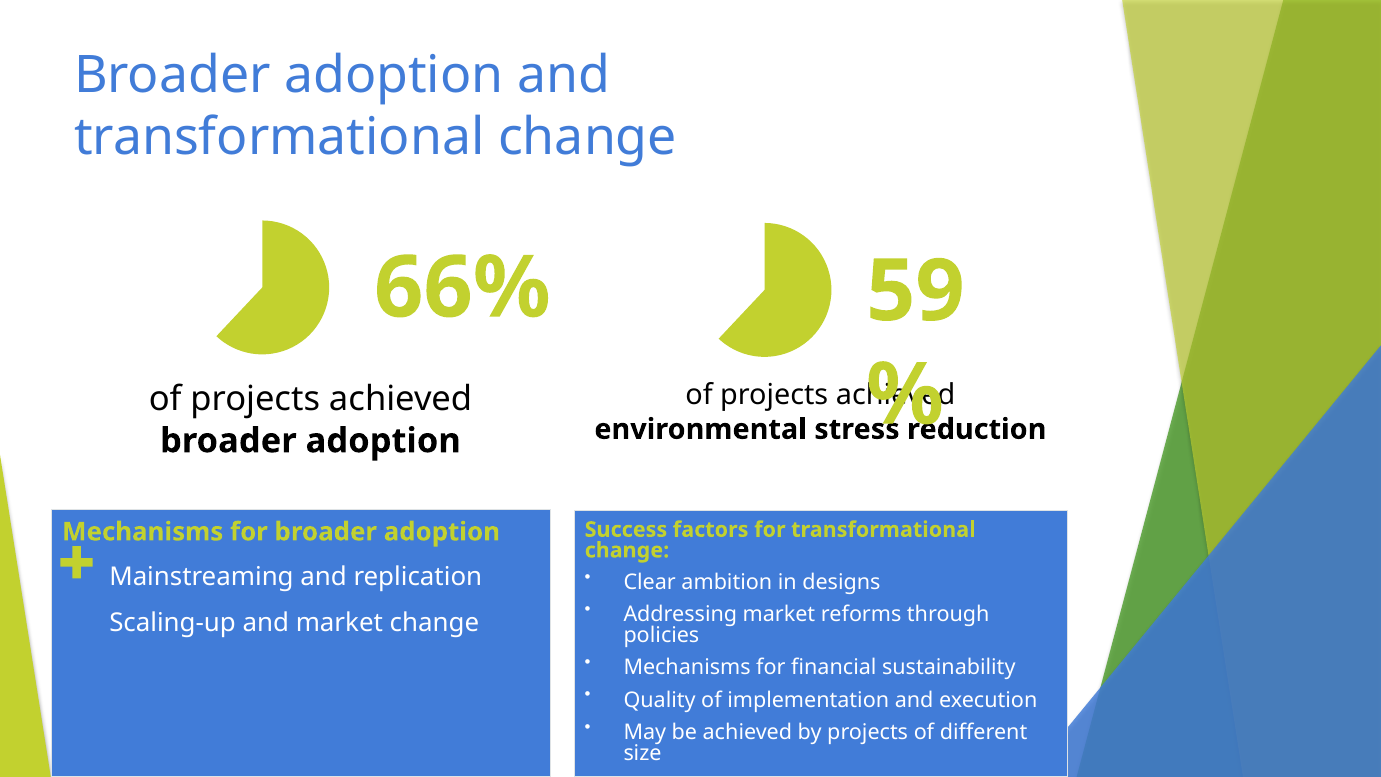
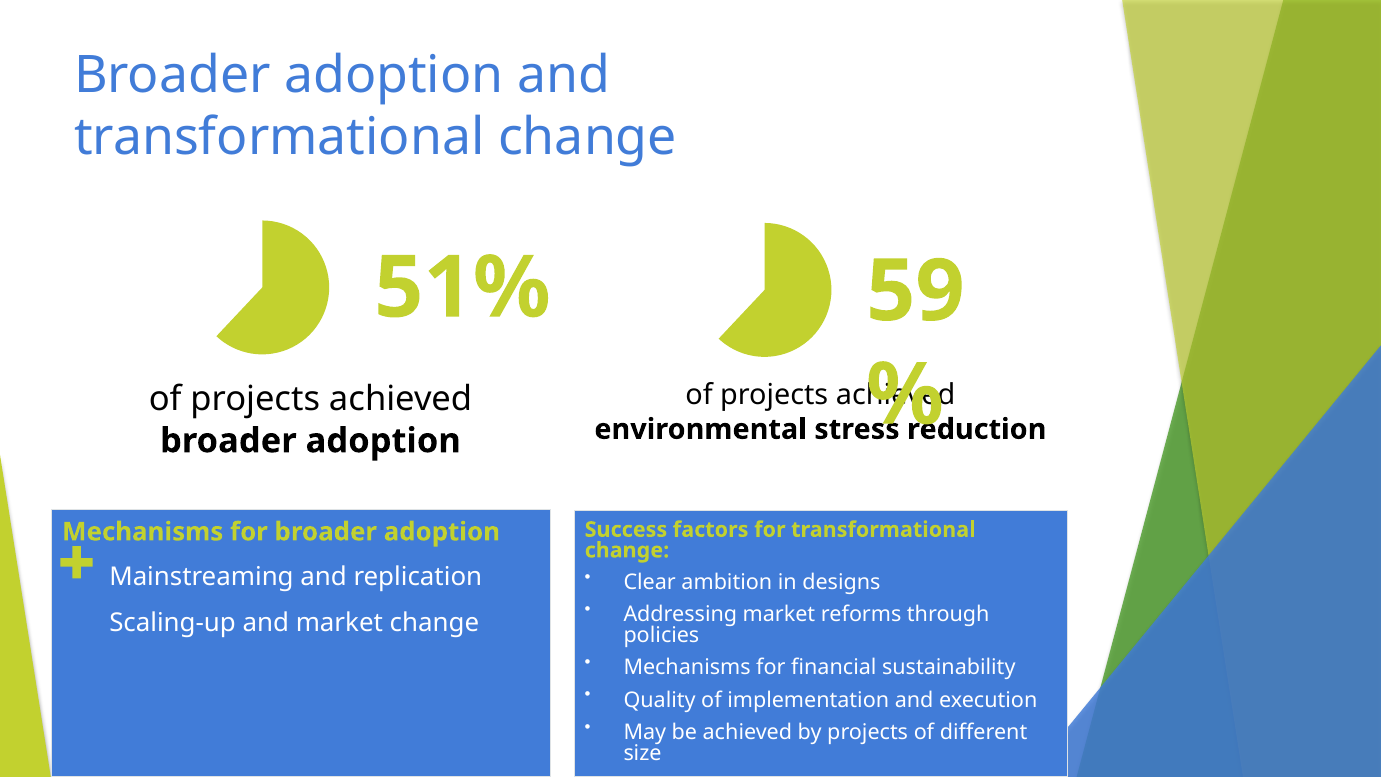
66%: 66% -> 51% (462, 288)
